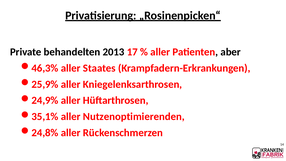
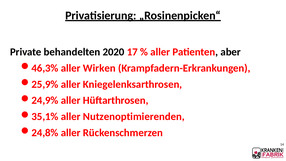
2013: 2013 -> 2020 (113, 52)
Staates: Staates -> Wirken (99, 68)
